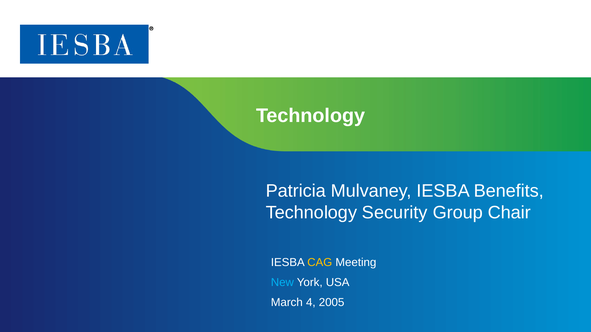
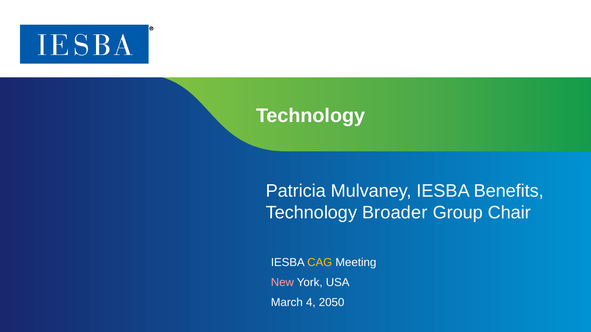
Security: Security -> Broader (395, 213)
New colour: light blue -> pink (282, 283)
2005: 2005 -> 2050 (332, 303)
